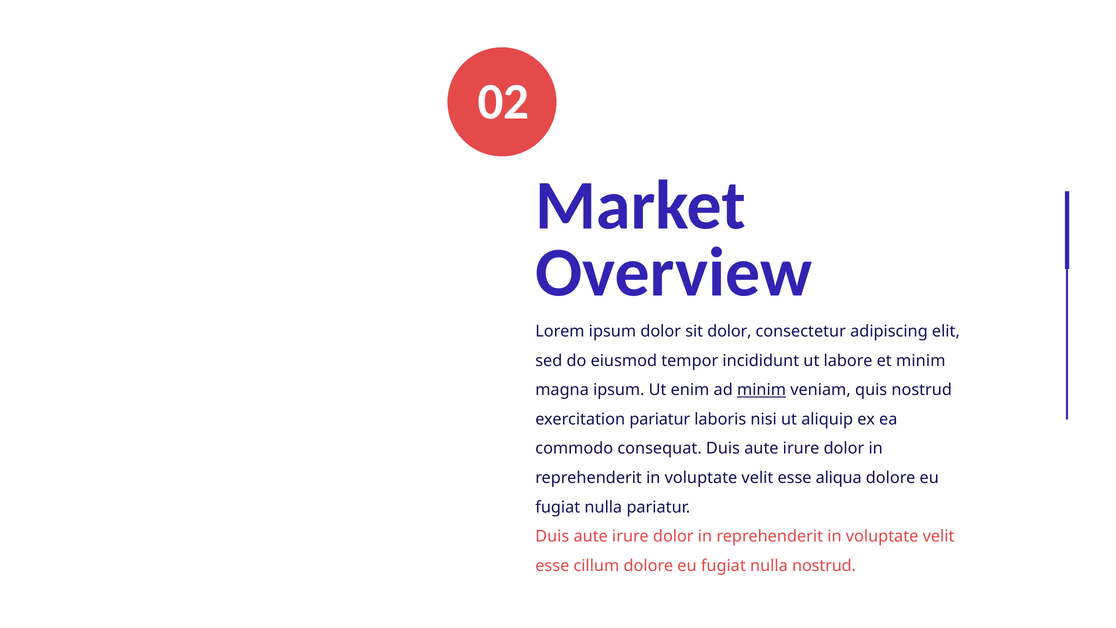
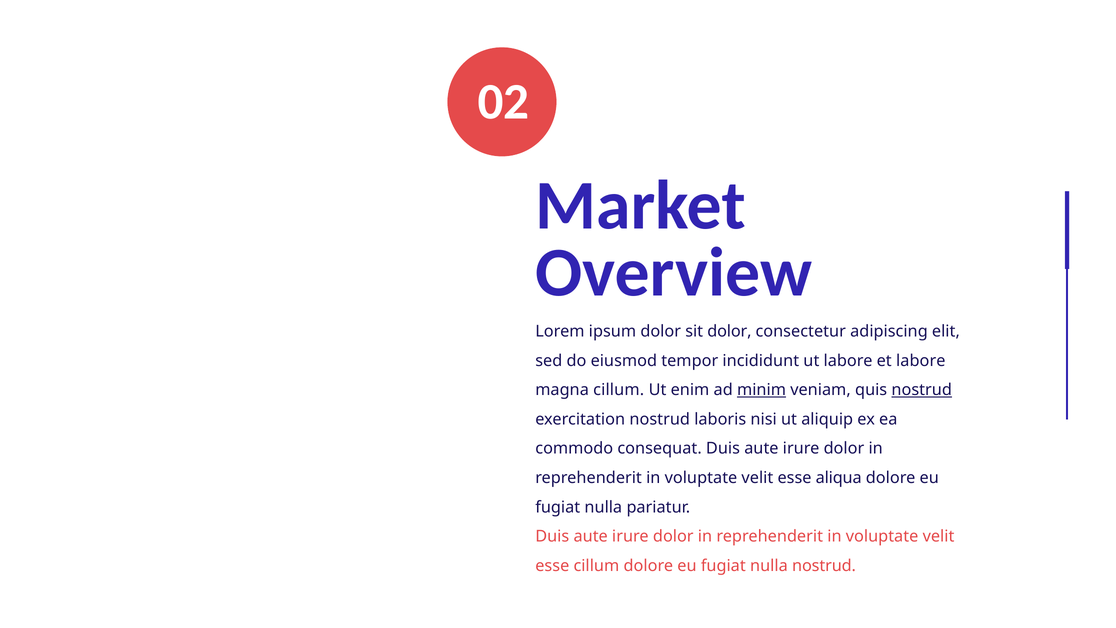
et minim: minim -> labore (921, 361)
magna ipsum: ipsum -> cillum (619, 390)
nostrud underline: none -> present (922, 390)
exercitation pariatur: pariatur -> nostrud (660, 419)
